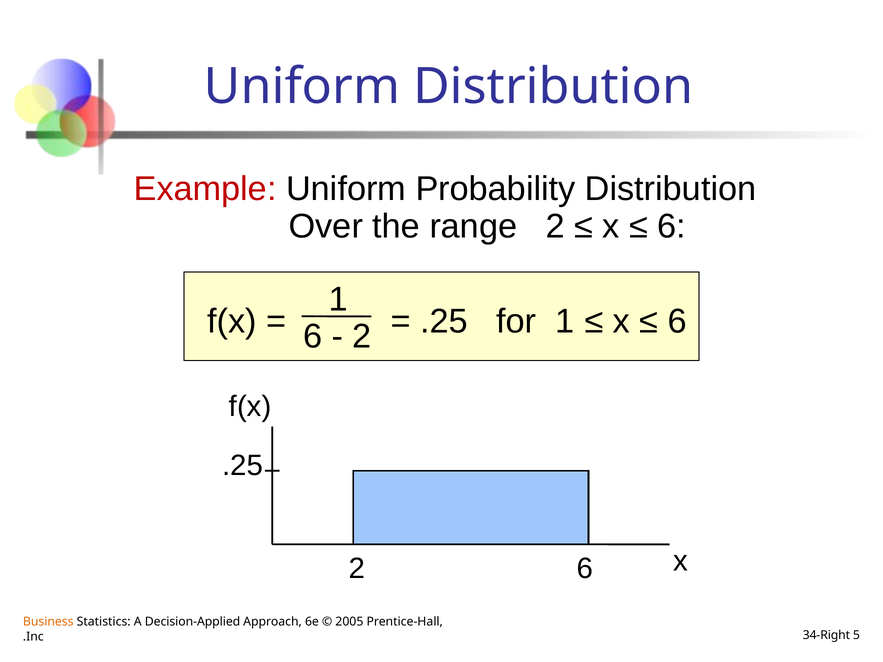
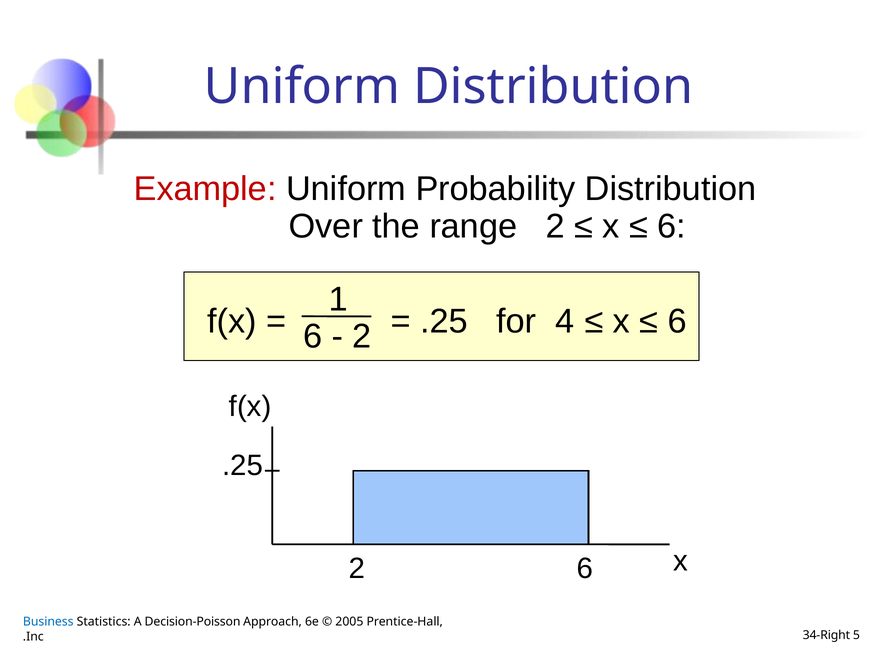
for 1: 1 -> 4 (565, 322)
Business colour: orange -> blue (48, 622)
Decision-Applied: Decision-Applied -> Decision-Poisson (193, 622)
